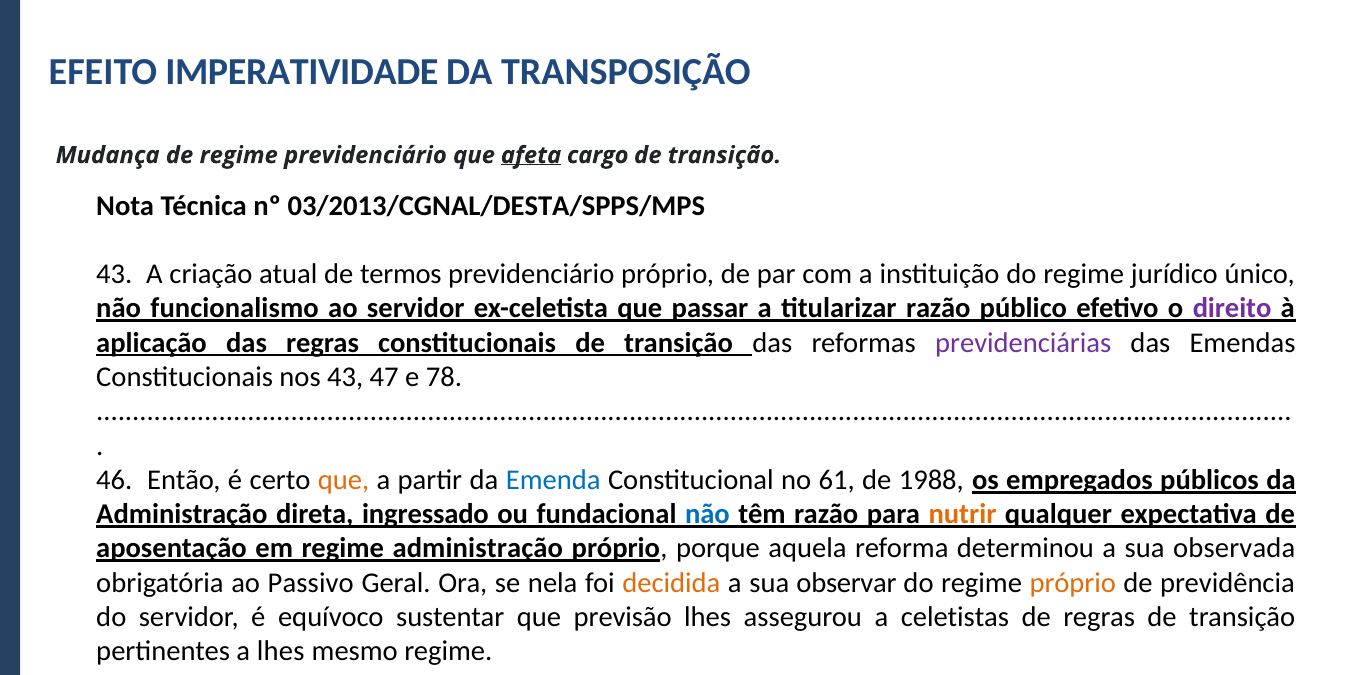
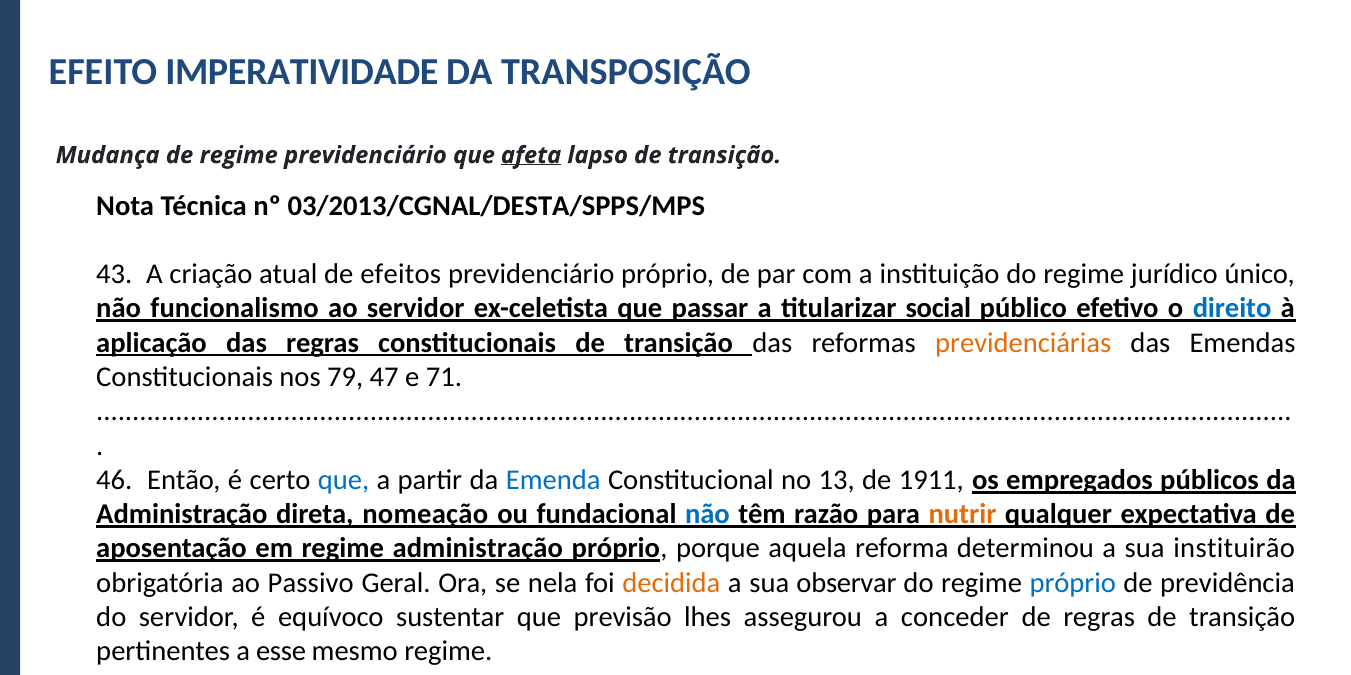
cargo: cargo -> lapso (598, 155)
termos: termos -> efeitos (401, 274)
titularizar razão: razão -> social (938, 309)
direito colour: purple -> blue (1232, 309)
previdenciárias colour: purple -> orange (1023, 343)
nos 43: 43 -> 79 (345, 377)
78: 78 -> 71 (444, 377)
que colour: orange -> blue (343, 480)
61: 61 -> 13 (837, 480)
1988: 1988 -> 1911 (931, 480)
ingressado: ingressado -> nomeação (425, 515)
observada: observada -> instituirão (1234, 549)
próprio colour: orange -> blue (1073, 583)
celetistas: celetistas -> conceder (955, 617)
a lhes: lhes -> esse (281, 652)
